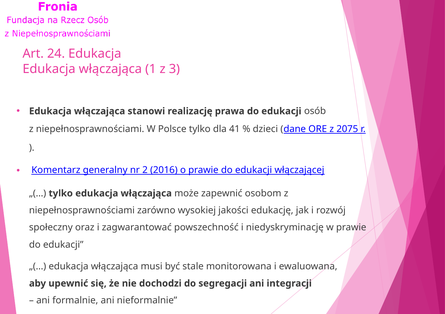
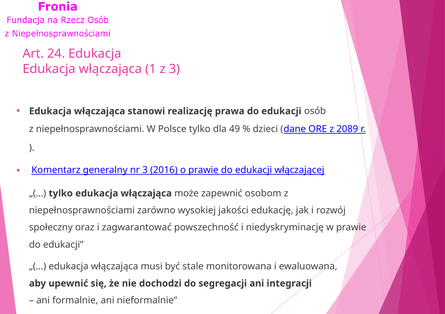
41: 41 -> 49 (235, 129)
2075: 2075 -> 2089 (347, 129)
nr 2: 2 -> 3 (145, 170)
